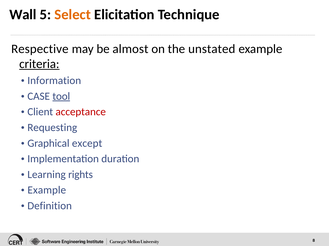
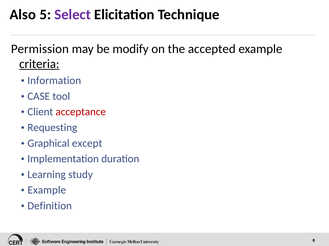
Wall: Wall -> Also (23, 15)
Select colour: orange -> purple (73, 15)
Respective: Respective -> Permission (40, 49)
almost: almost -> modify (131, 49)
unstated: unstated -> accepted (212, 49)
tool underline: present -> none (61, 97)
rights: rights -> study (80, 175)
